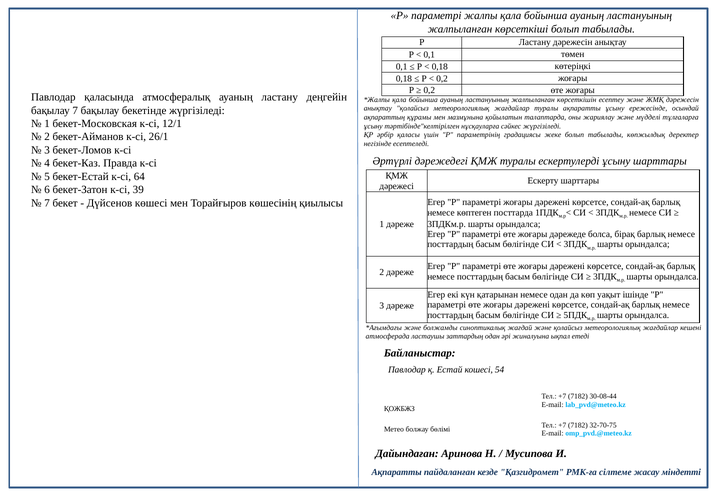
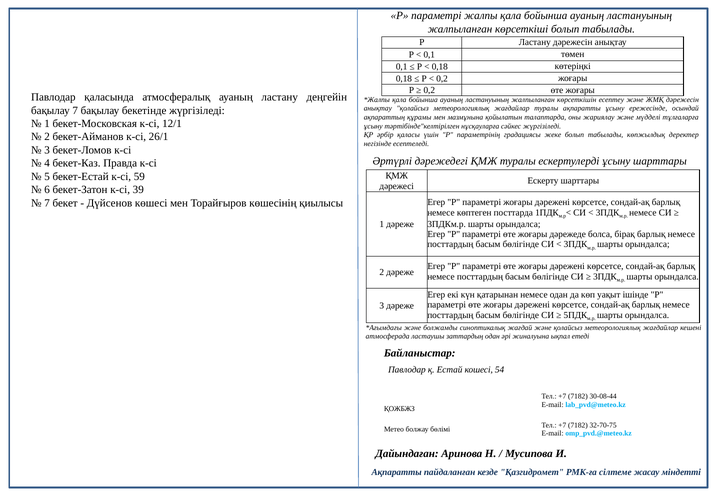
64: 64 -> 59 (139, 177)
